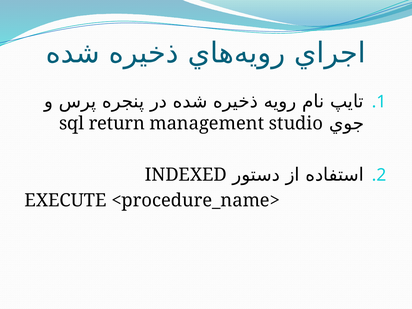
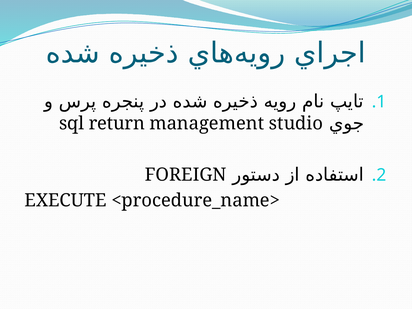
INDEXED: INDEXED -> FOREIGN (186, 175)
